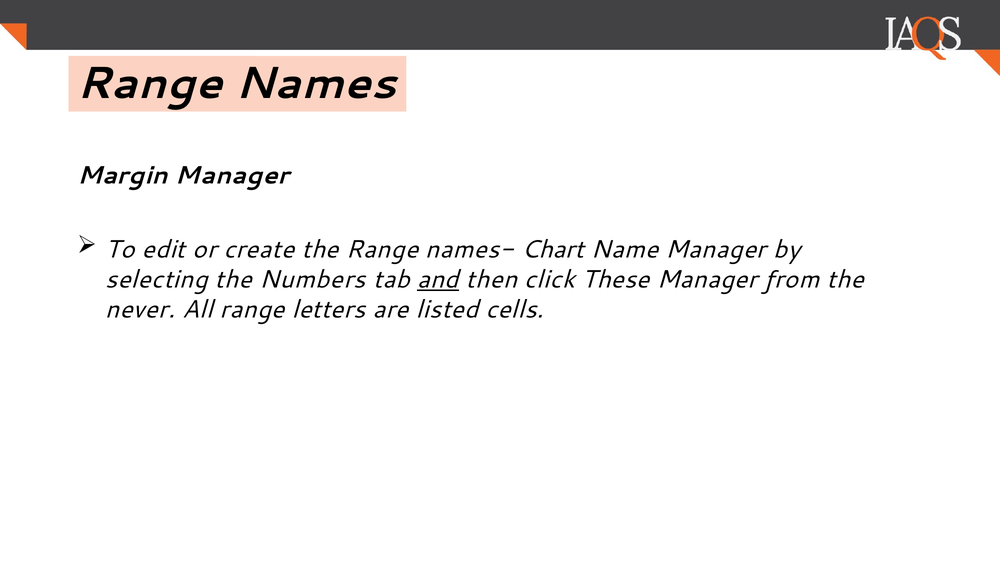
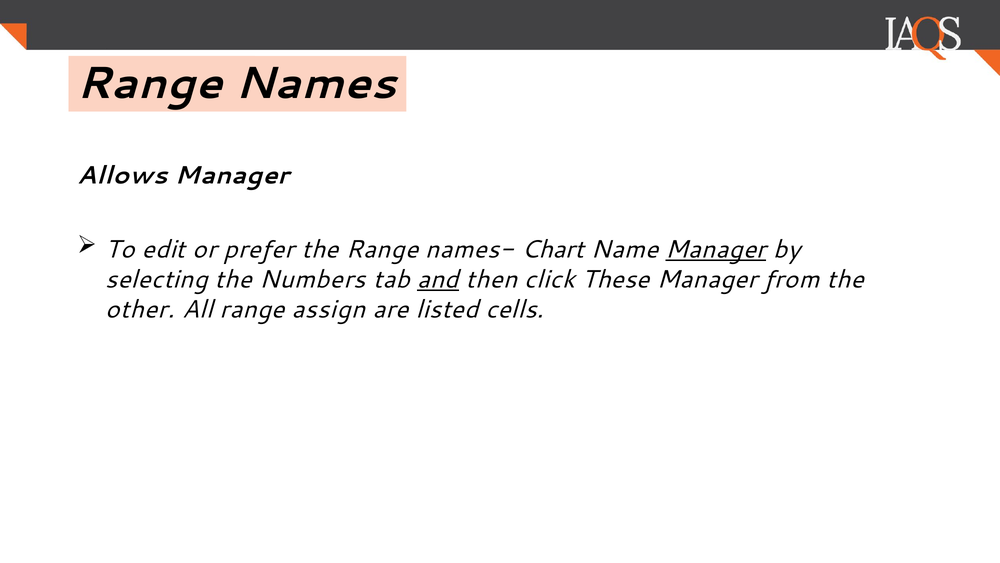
Margin: Margin -> Allows (122, 175)
create: create -> prefer (259, 249)
Manager underline: none -> present (716, 249)
never: never -> other (140, 309)
letters: letters -> assign (329, 309)
